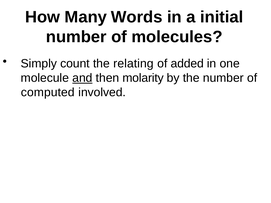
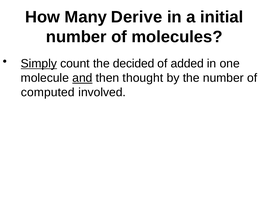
Words: Words -> Derive (137, 17)
Simply underline: none -> present (39, 64)
relating: relating -> decided (134, 64)
molarity: molarity -> thought (143, 78)
